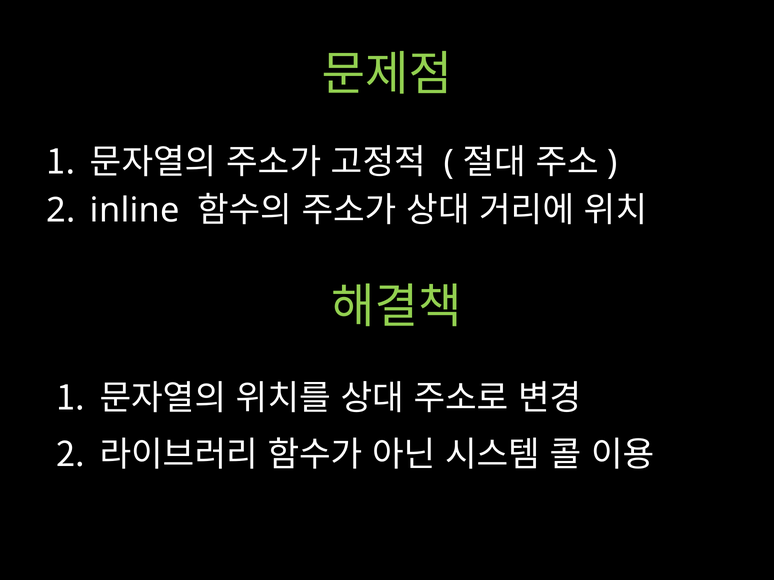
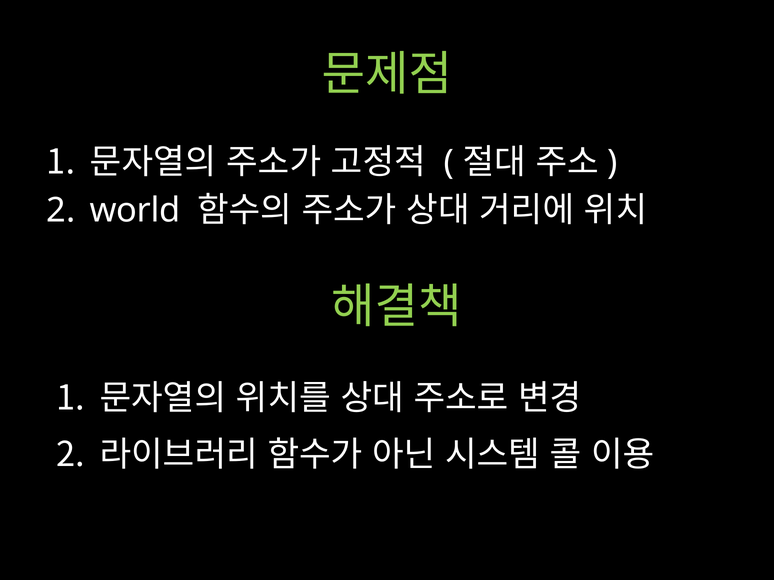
inline: inline -> world (135, 211)
